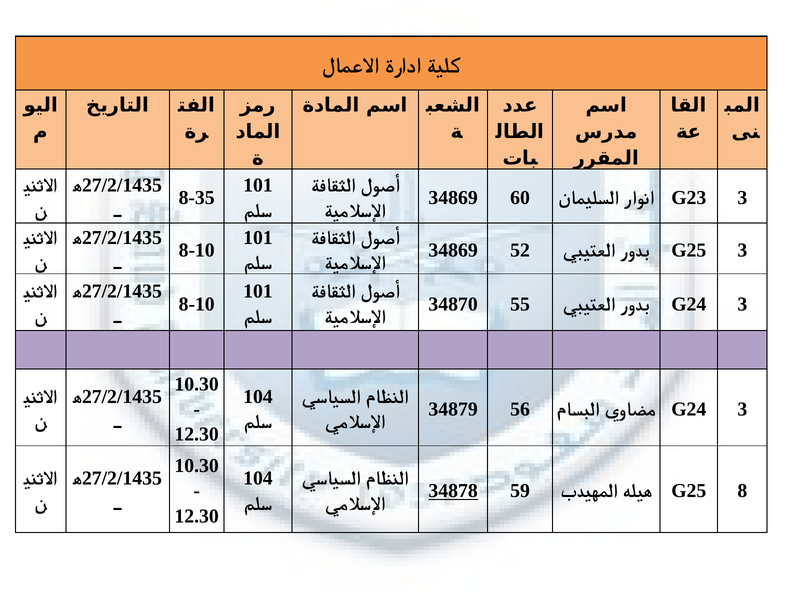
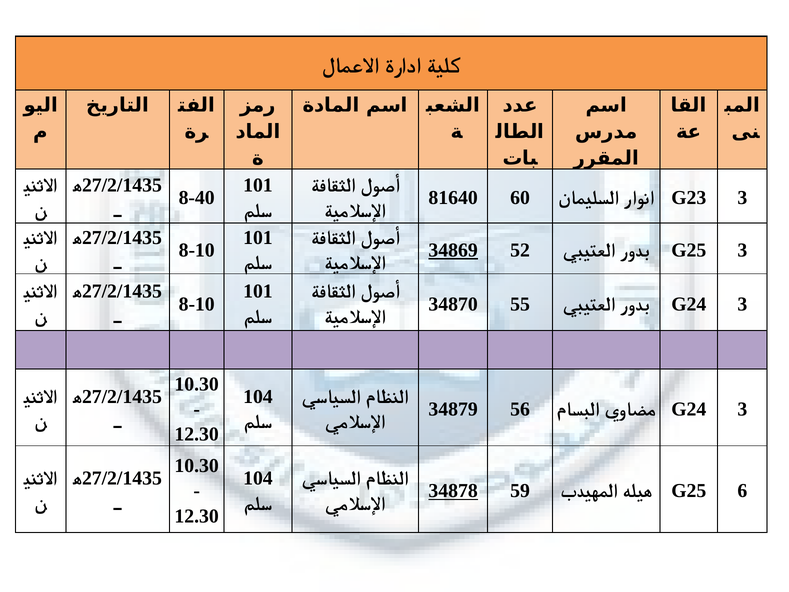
8-35: 8-35 -> 8-40 (197, 198)
34869: 34869 -> 81640 (453, 198)
34869 underline: none -> present (453, 250)
8: 8 -> 6 (742, 491)
